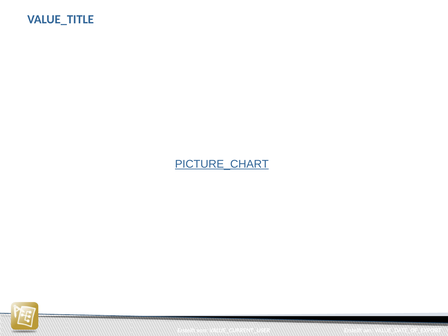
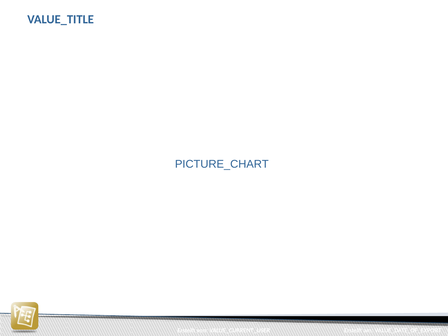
PICTURE_CHART underline: present -> none (222, 164)
